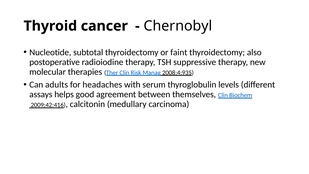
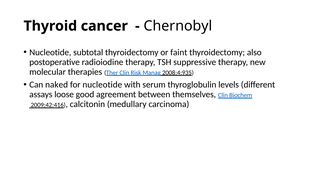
adults: adults -> naked (57, 85)
for headaches: headaches -> nucleotide (102, 85)
helps: helps -> loose (64, 94)
